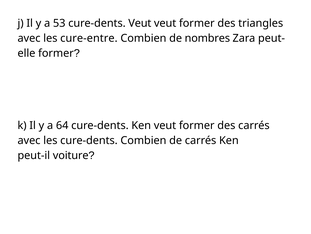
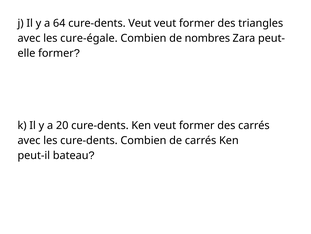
53: 53 -> 64 (59, 23)
cure-entre: cure-entre -> cure-égale (89, 38)
64: 64 -> 20 (62, 125)
voiture: voiture -> bateau (71, 155)
